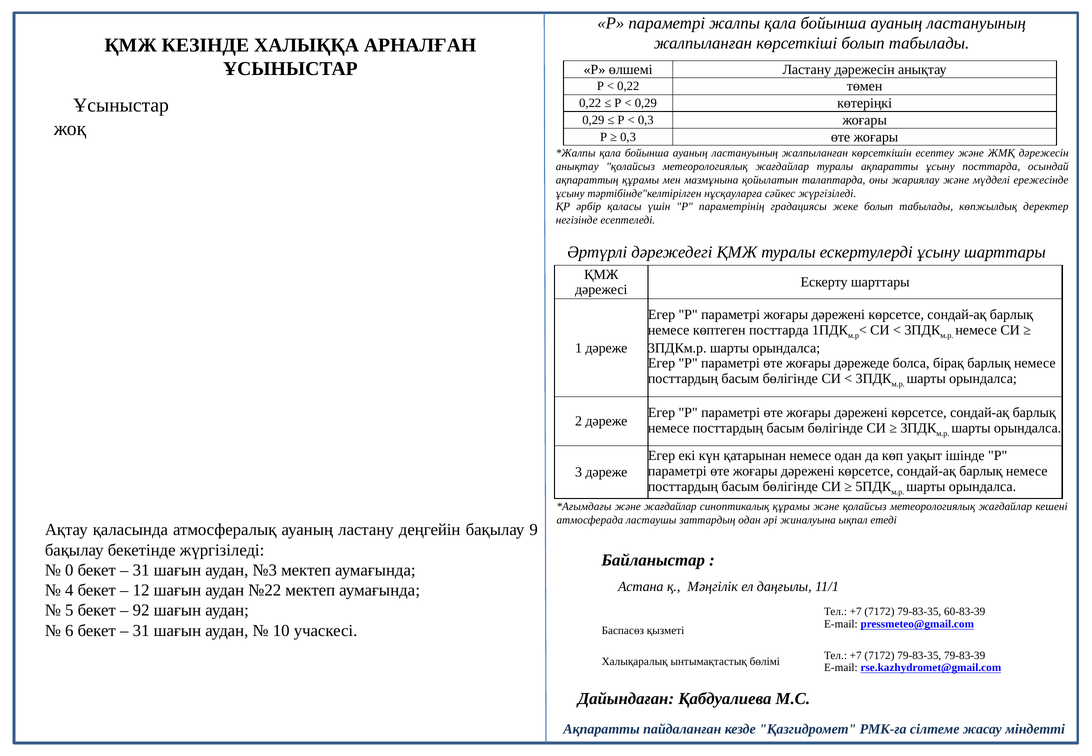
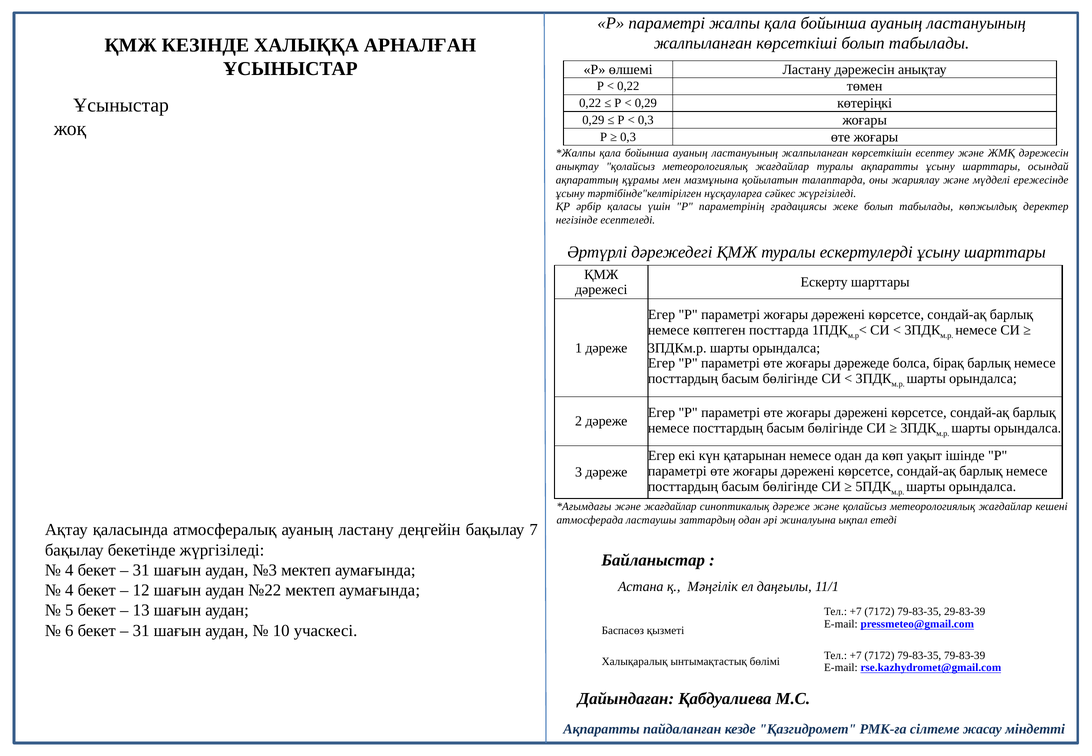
ақпаратты ұсыну посттарда: посттарда -> шарттары (991, 167)
синоптикалық құрамы: құрамы -> дәреже (791, 507)
9: 9 -> 7 (534, 530)
0: 0 -> 4 (69, 570)
92: 92 -> 13 (141, 610)
60-83-39: 60-83-39 -> 29-83-39 (965, 612)
